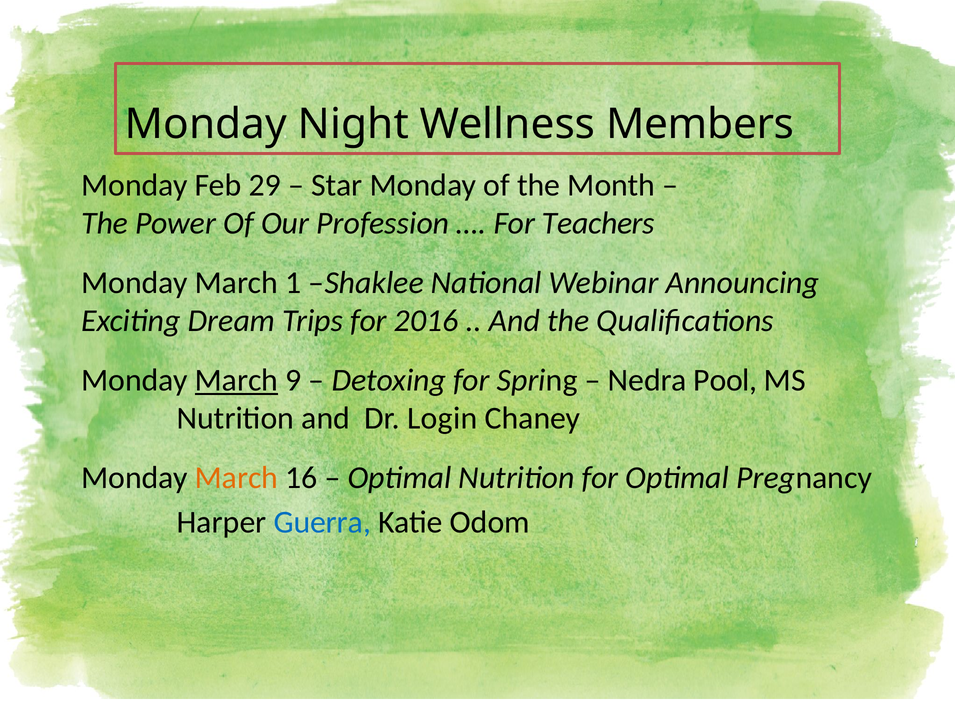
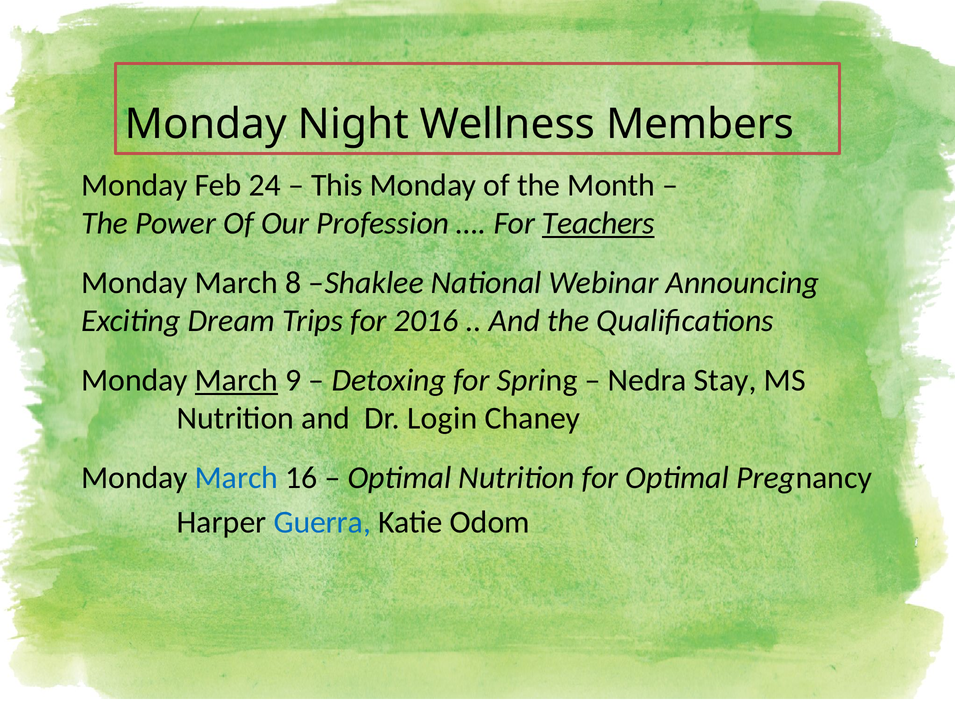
29: 29 -> 24 (265, 185)
Star: Star -> This (337, 185)
Teachers underline: none -> present (598, 223)
1: 1 -> 8 (293, 283)
Pool: Pool -> Stay (725, 380)
March colour: orange -> blue (236, 478)
